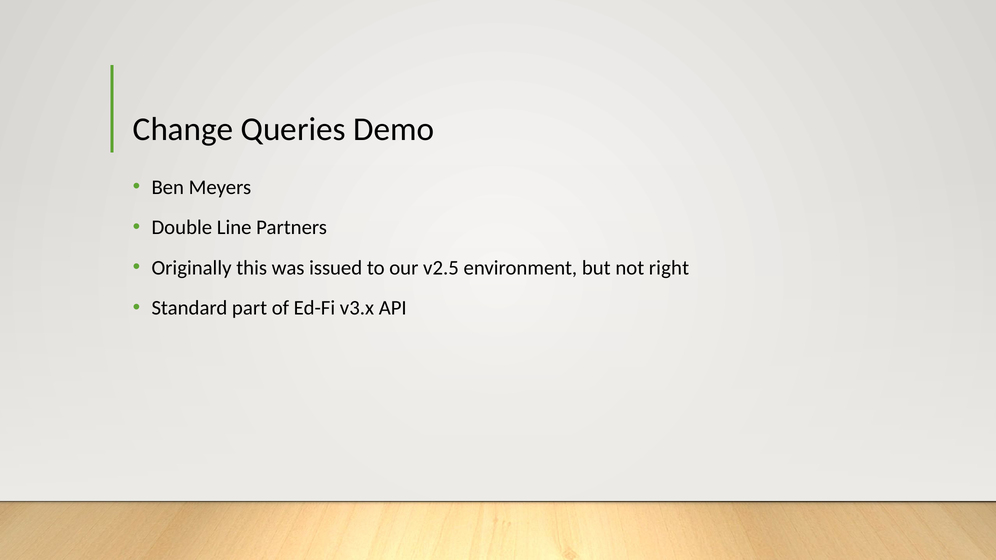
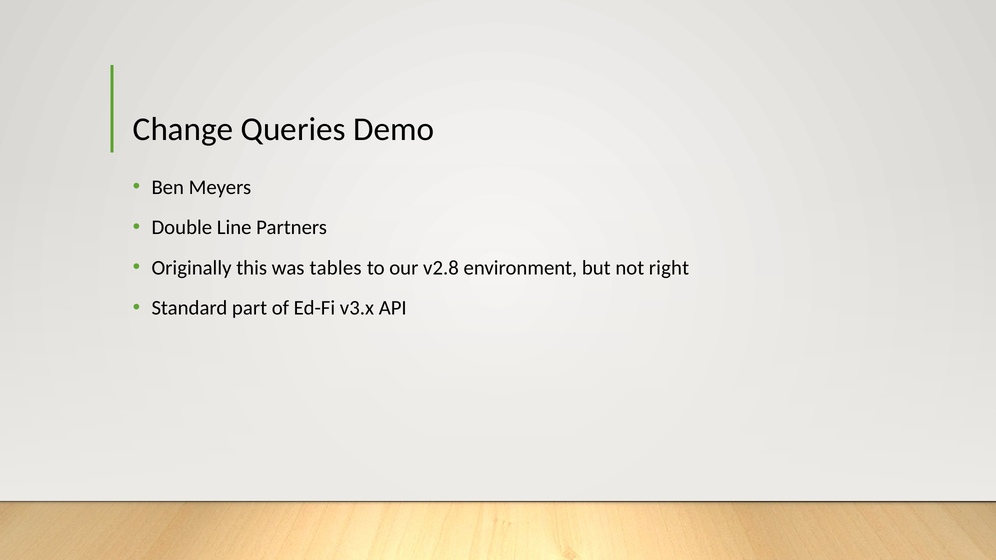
issued: issued -> tables (336, 268)
v2.5: v2.5 -> v2.8 (441, 268)
